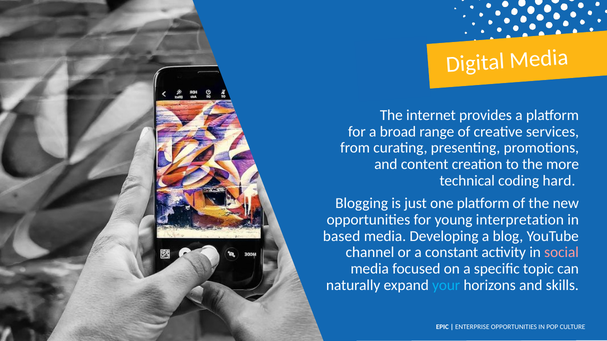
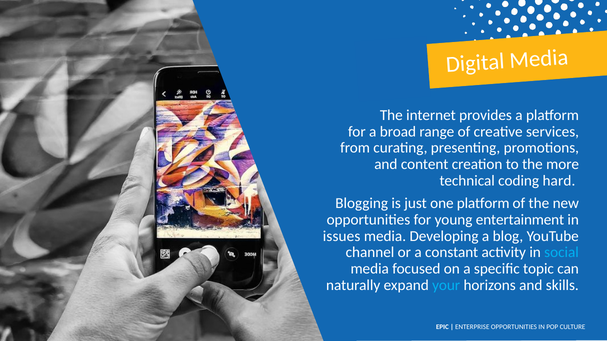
interpretation: interpretation -> entertainment (520, 220)
based: based -> issues (342, 236)
social colour: pink -> light blue (562, 253)
